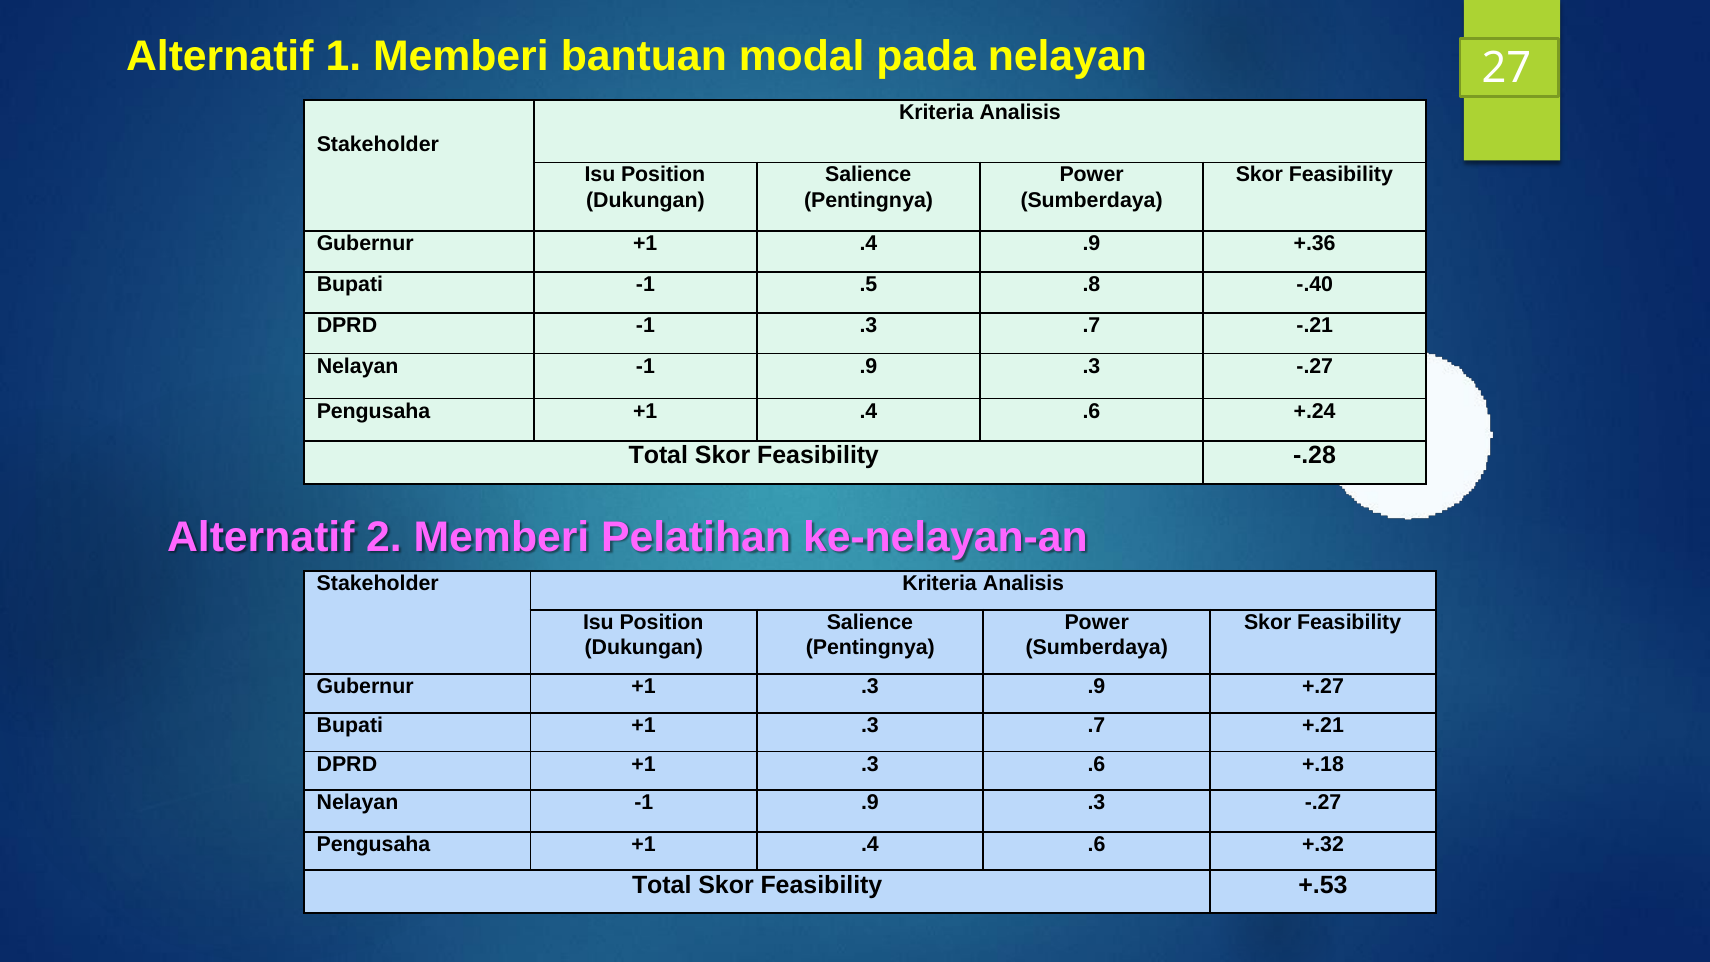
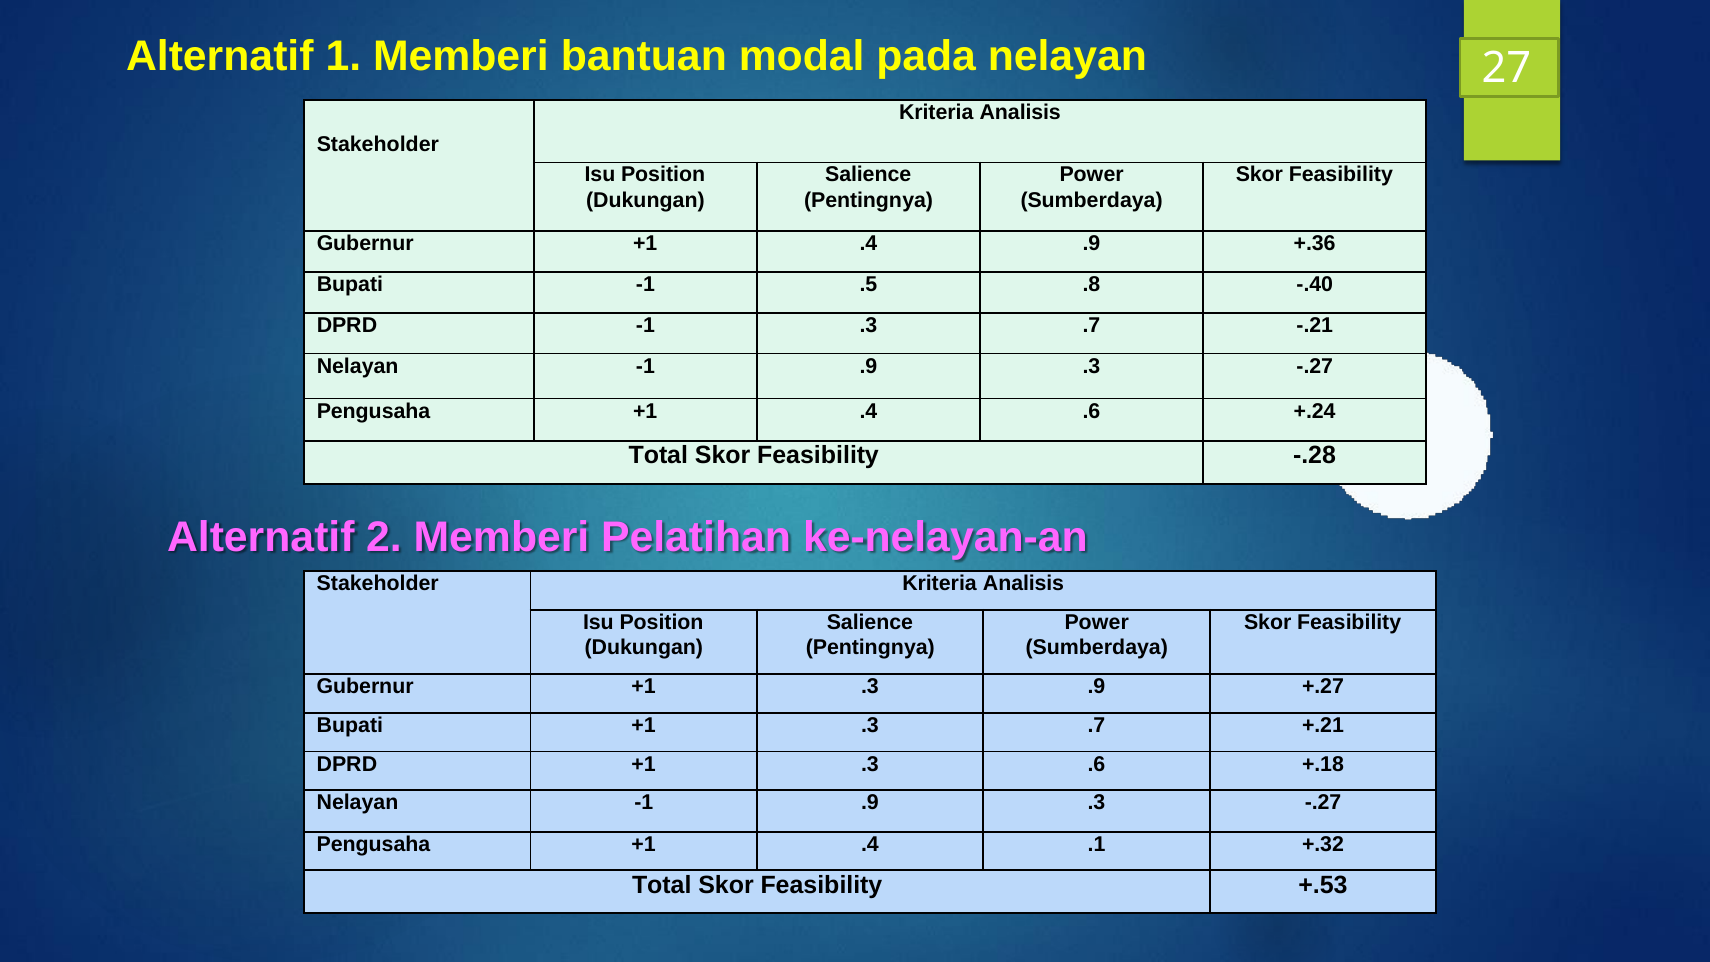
.6: .6 -> .1 (1097, 844)
